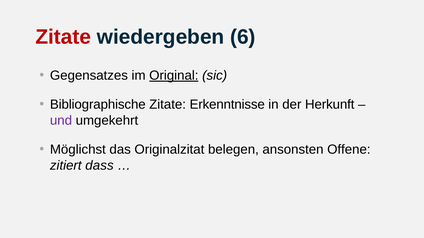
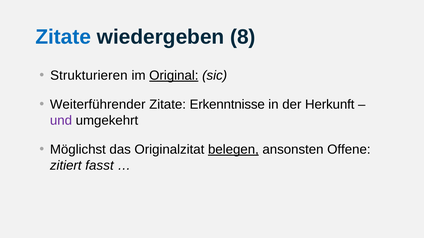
Zitate colour: red -> blue (63, 37)
6: 6 -> 8 (243, 37)
Gegensatzes: Gegensatzes -> Strukturieren (89, 76)
Bibliographische: Bibliographische -> Weiterführender (98, 105)
belegen underline: none -> present (233, 150)
dass: dass -> fasst (100, 166)
